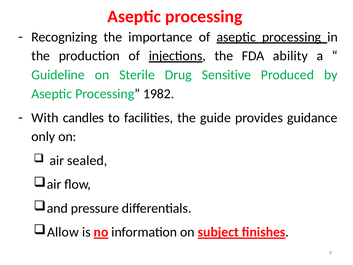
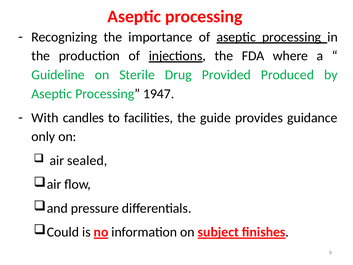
ability: ability -> where (290, 56)
Sensitive: Sensitive -> Provided (226, 75)
1982: 1982 -> 1947 (159, 94)
Allow: Allow -> Could (63, 232)
